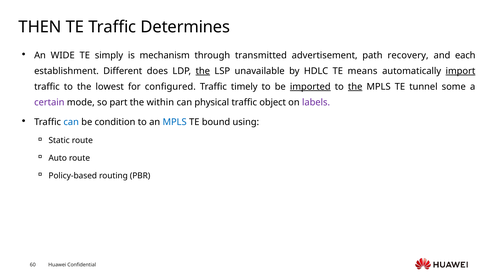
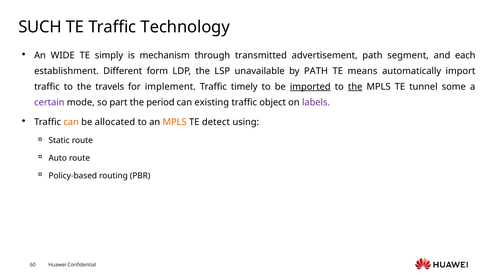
THEN: THEN -> SUCH (40, 27)
Determines: Determines -> Technology (185, 27)
recovery: recovery -> segment (408, 55)
does: does -> form (157, 71)
the underline: present -> none (203, 71)
by HDLC: HDLC -> PATH (316, 71)
import underline: present -> none (460, 71)
lowest: lowest -> travels (110, 87)
configured: configured -> implement (170, 87)
within: within -> period (160, 102)
physical: physical -> existing (212, 102)
can colour: blue -> orange (71, 122)
condition: condition -> allocated (115, 122)
MPLS colour: blue -> orange (175, 122)
bound: bound -> detect (216, 122)
